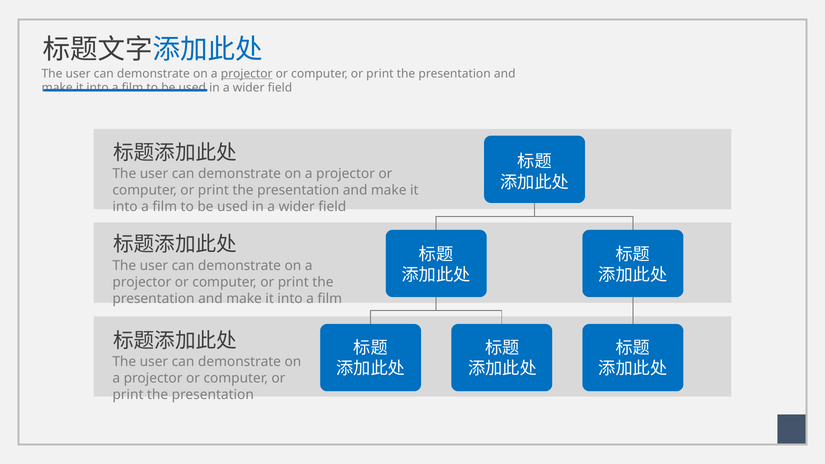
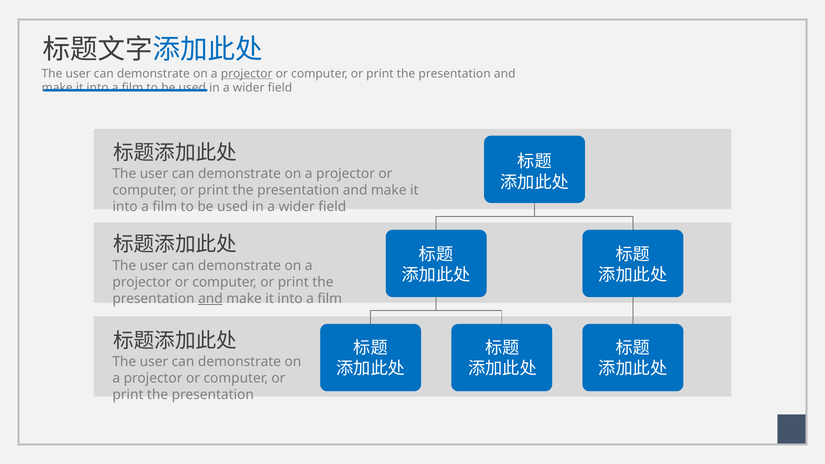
and underline: none -> present (210, 299)
